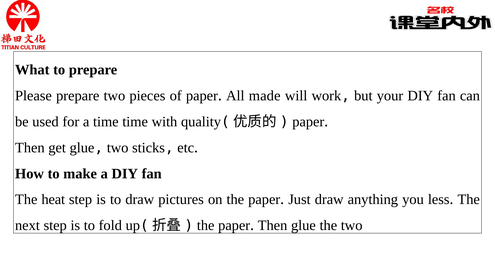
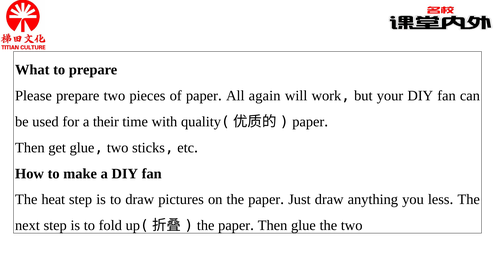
made: made -> again (265, 96)
a time: time -> their (106, 122)
